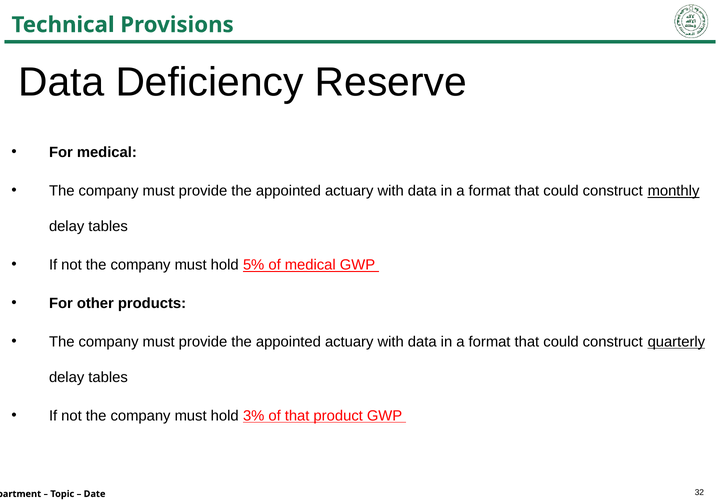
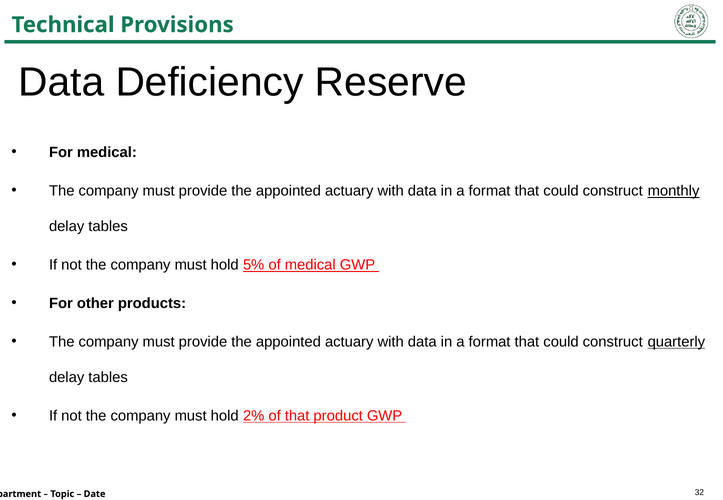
3%: 3% -> 2% (254, 416)
